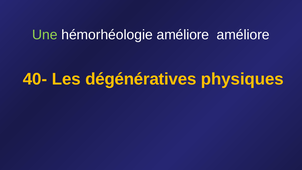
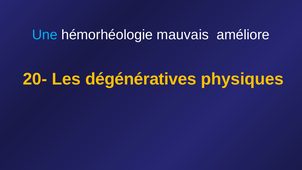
Une colour: light green -> light blue (45, 35)
hémorhéologie améliore: améliore -> mauvais (183, 35)
40-: 40- -> 20- (35, 79)
